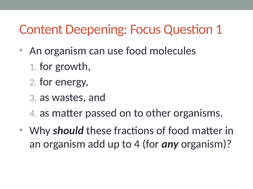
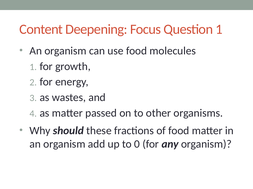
to 4: 4 -> 0 (137, 145)
